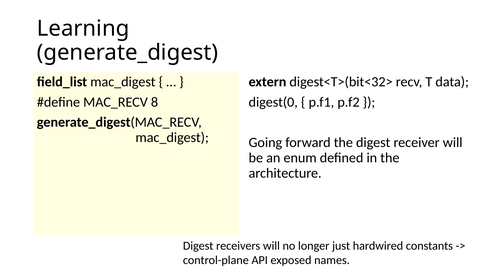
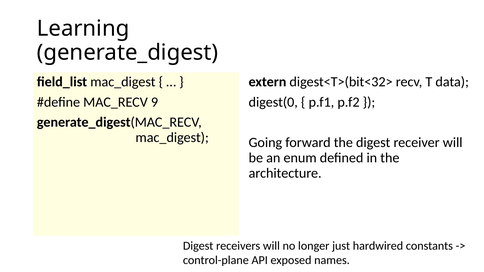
8: 8 -> 9 (155, 102)
